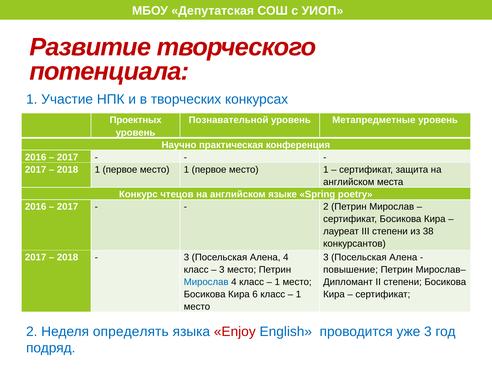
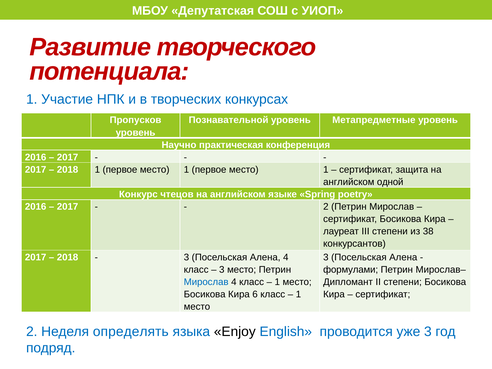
Проектных: Проектных -> Пропусков (136, 120)
места: места -> одной (390, 182)
повышение: повышение -> формулами (351, 270)
Enjoy colour: red -> black (235, 332)
